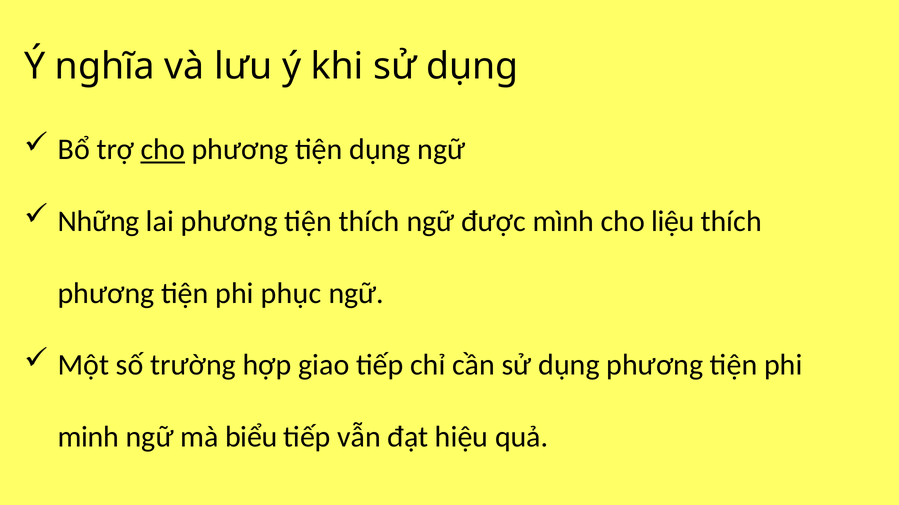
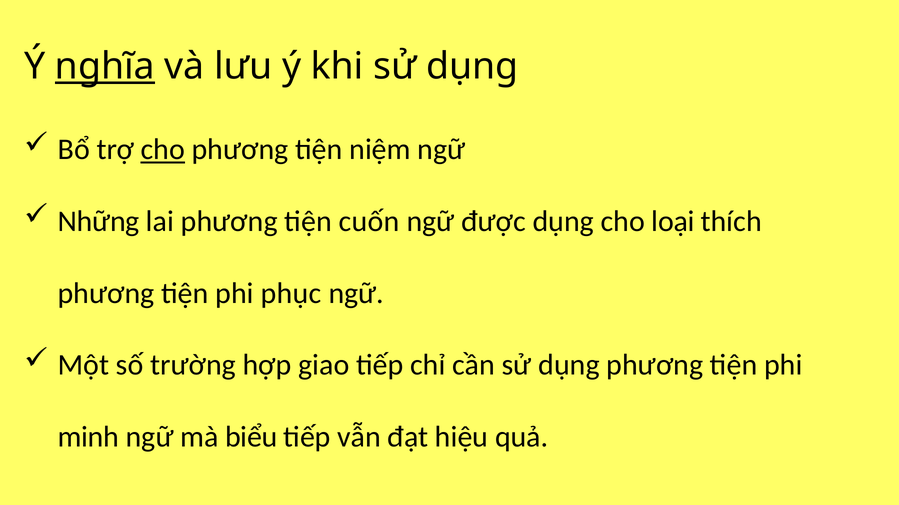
nghĩa underline: none -> present (105, 67)
tiện dụng: dụng -> niệm (380, 150)
tiện thích: thích -> cuốn (369, 222)
được mình: mình -> dụng (563, 222)
liệu: liệu -> loại (673, 222)
